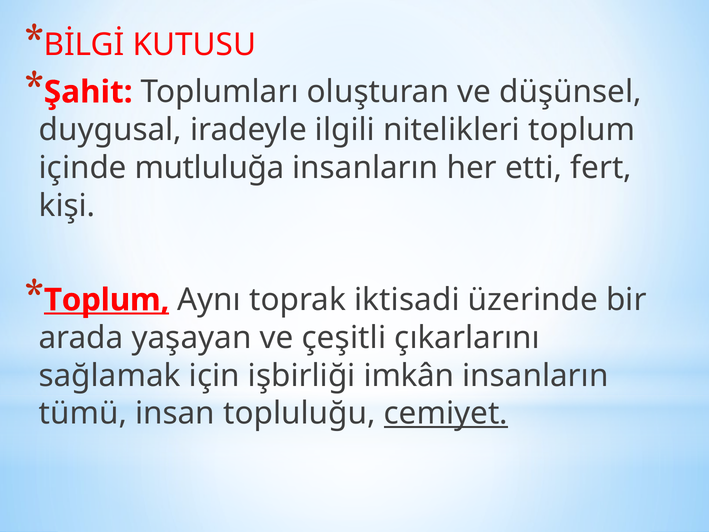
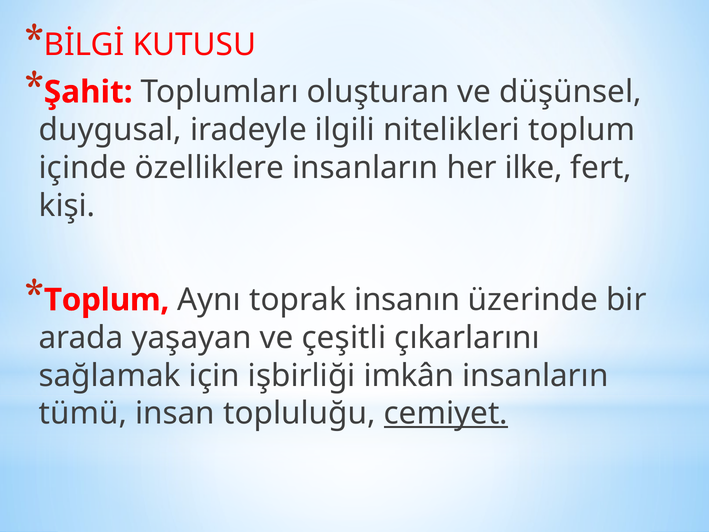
mutluluğa: mutluluğa -> özelliklere (209, 168)
etti: etti -> ilke (534, 168)
Toplum underline: present -> none (107, 300)
iktisadi: iktisadi -> insanın (407, 300)
